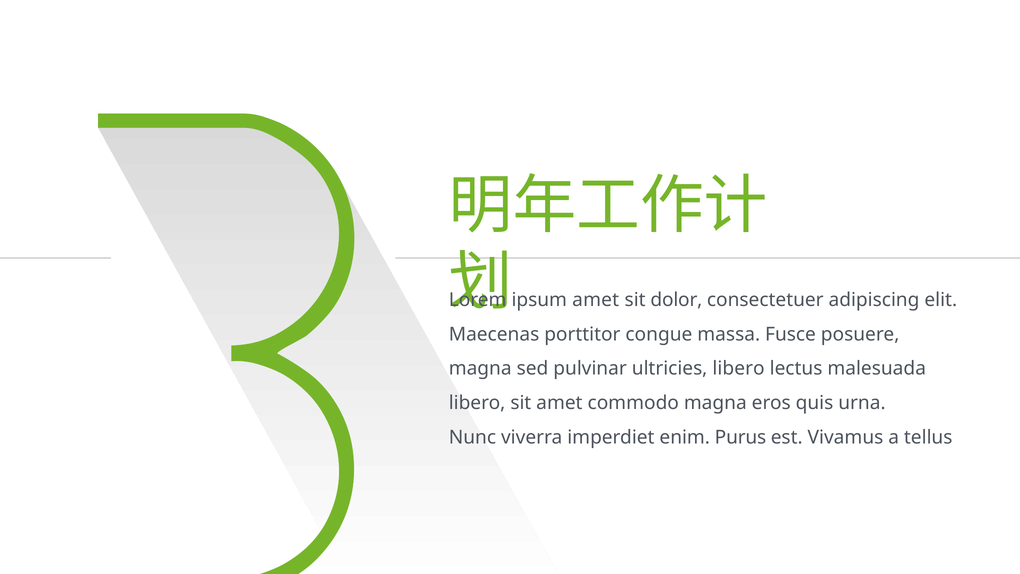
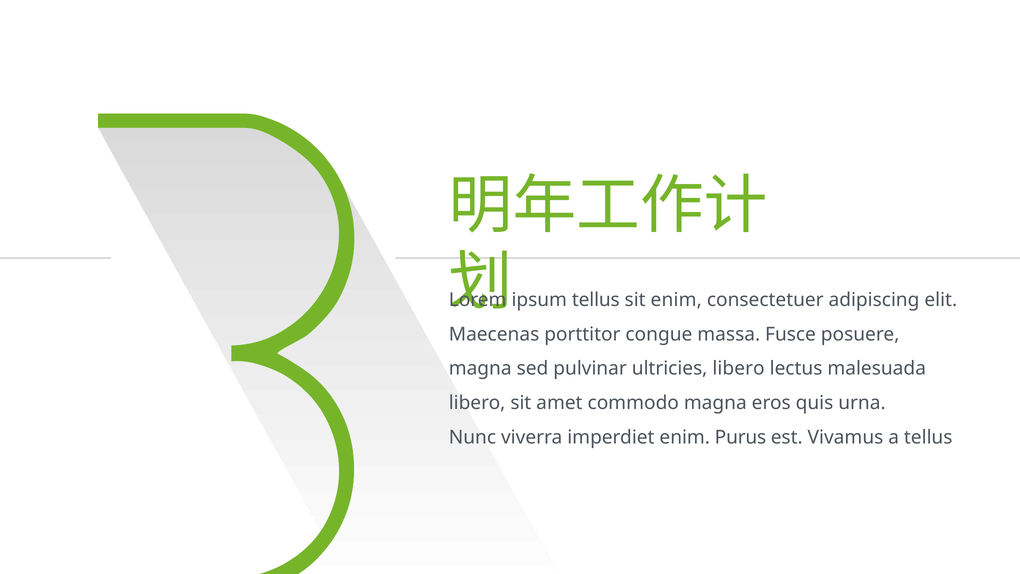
ipsum amet: amet -> tellus (596, 300)
sit dolor: dolor -> enim (676, 300)
